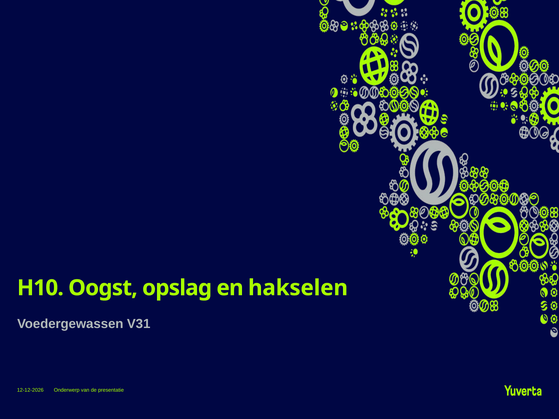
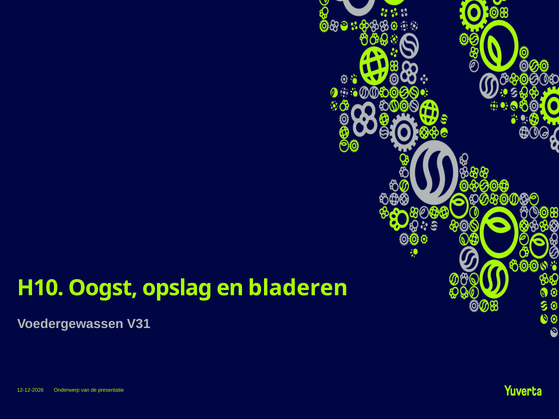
hakselen: hakselen -> bladeren (298, 288)
